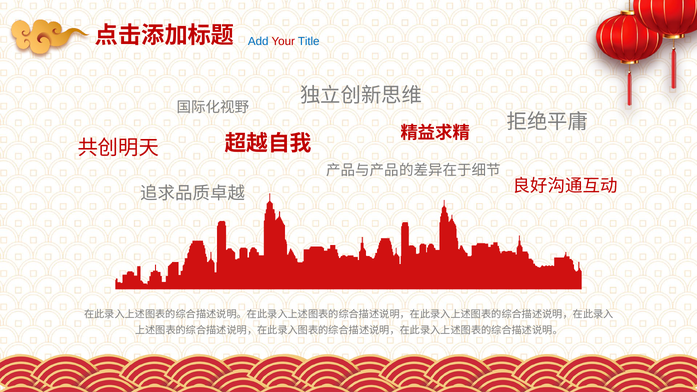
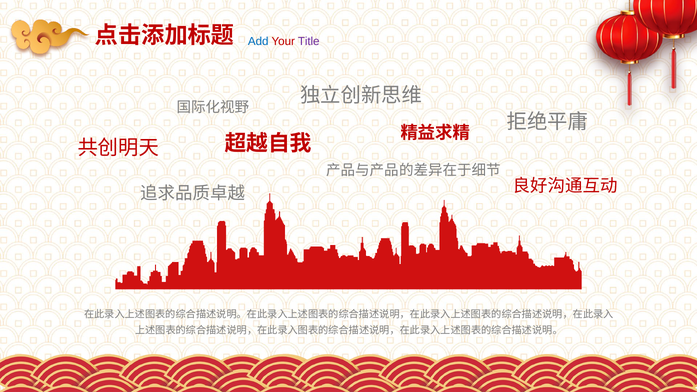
Title colour: blue -> purple (309, 42)
